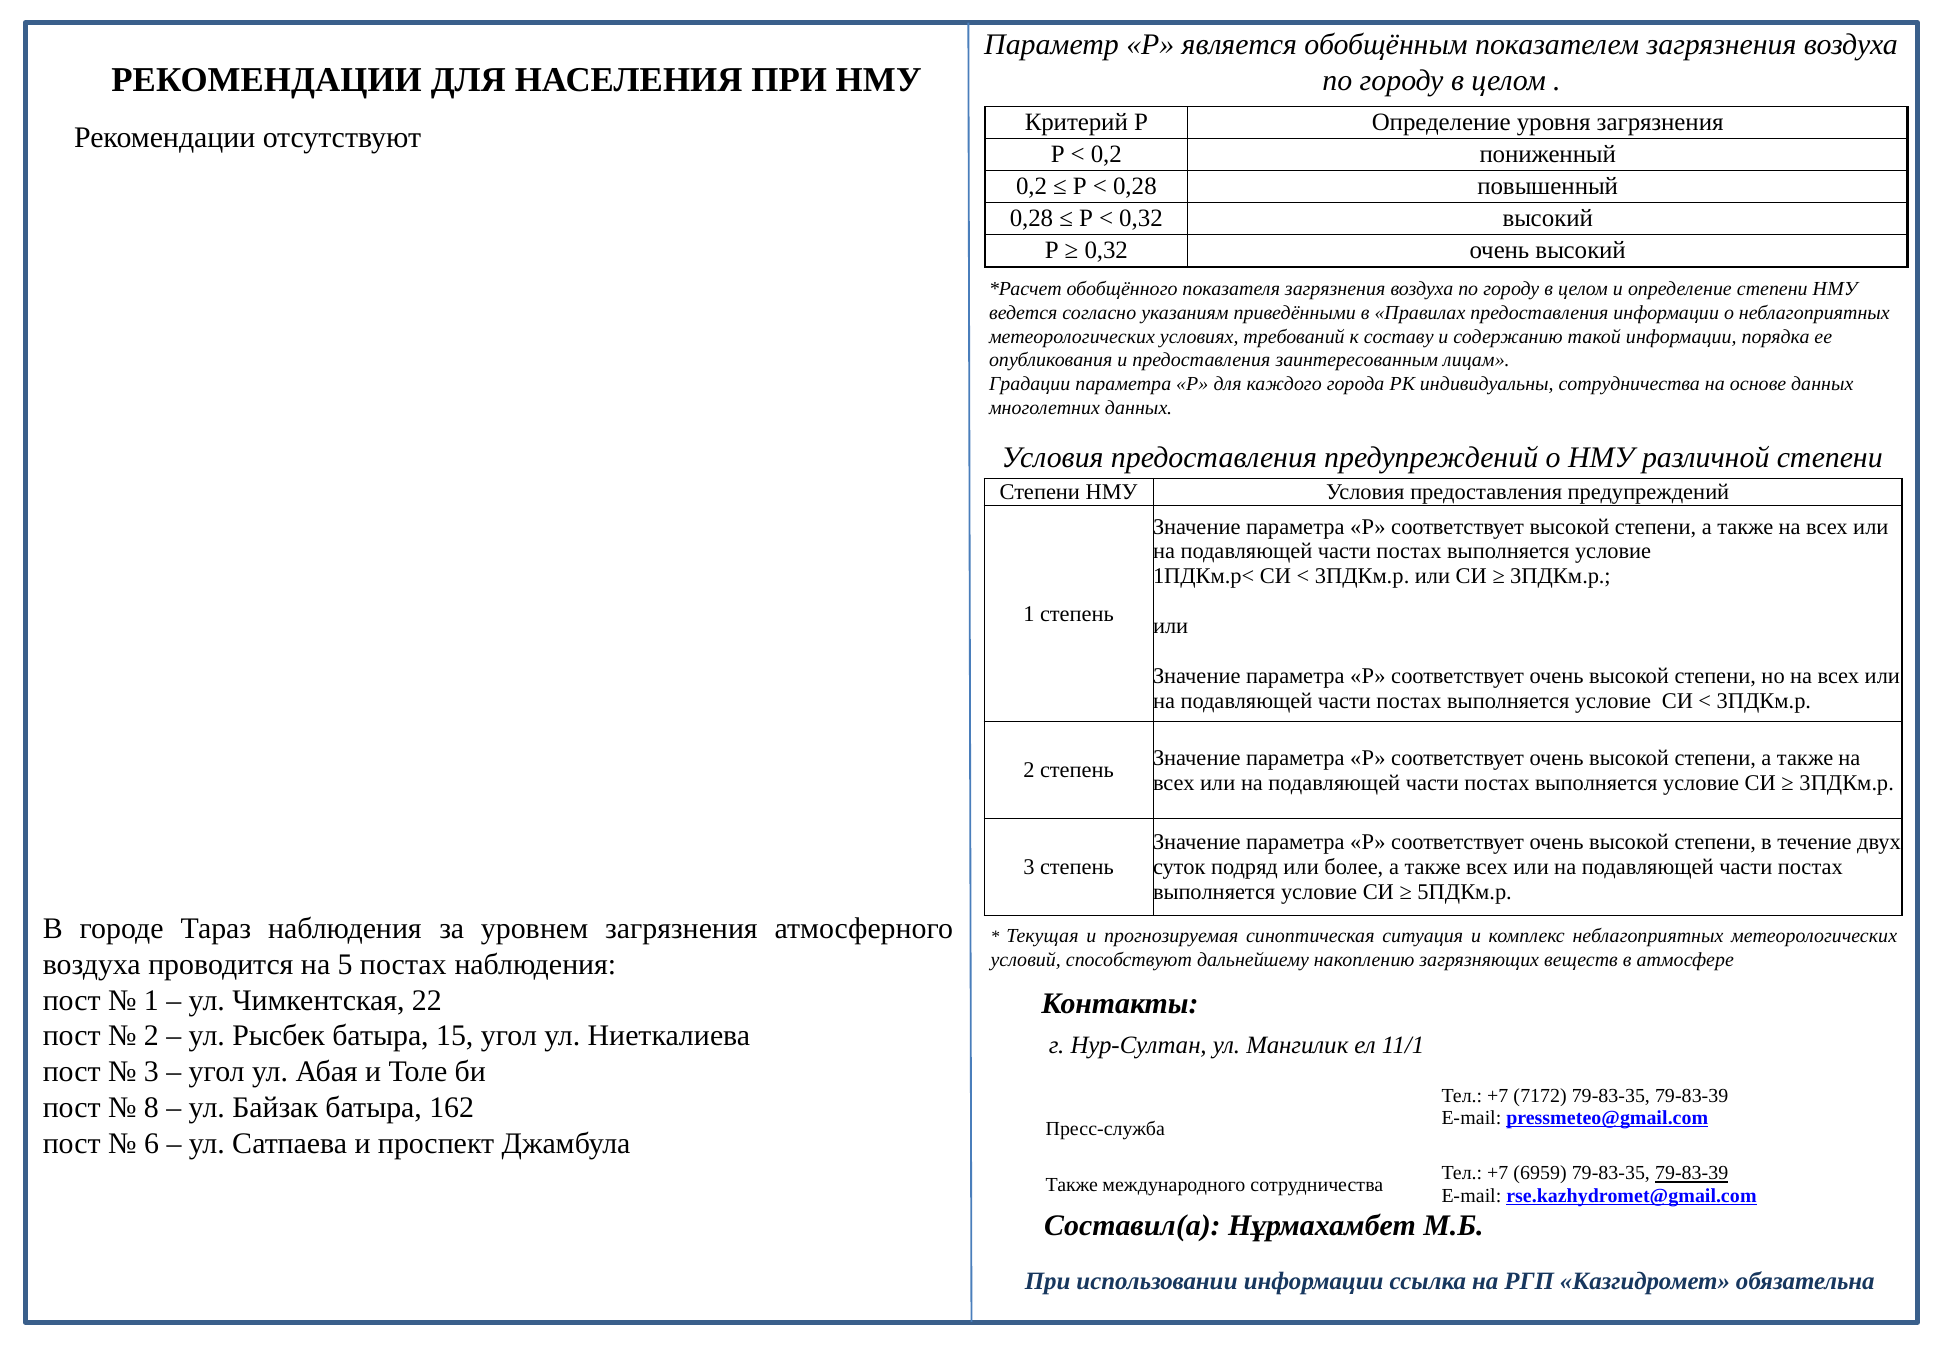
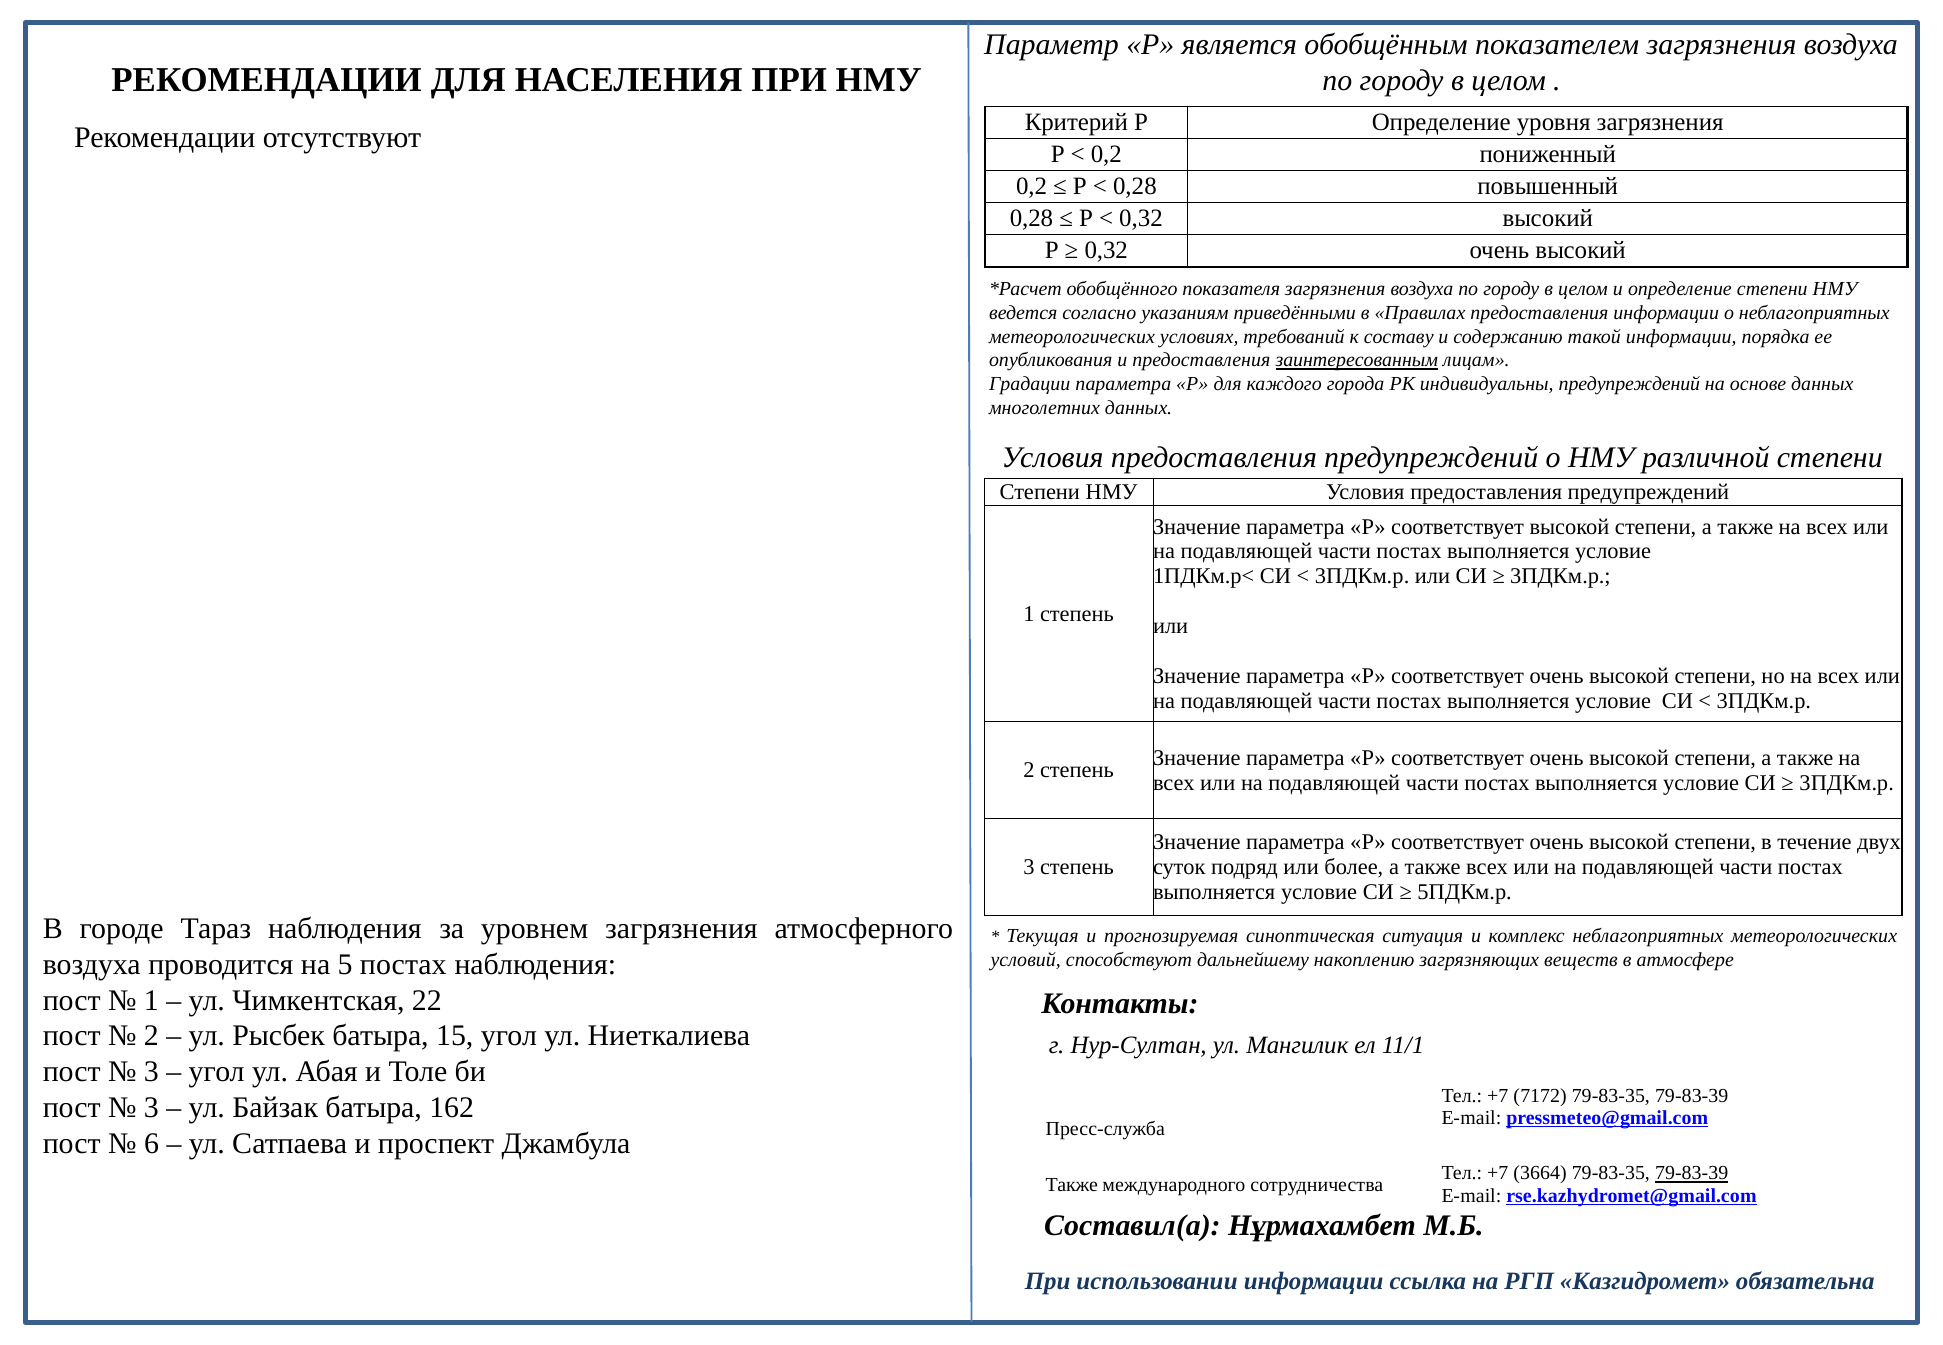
заинтересованным underline: none -> present (1357, 360)
индивидуальны сотрудничества: сотрудничества -> предупреждений (1629, 384)
8: 8 -> 3 (151, 1108)
6959: 6959 -> 3664 (1540, 1173)
